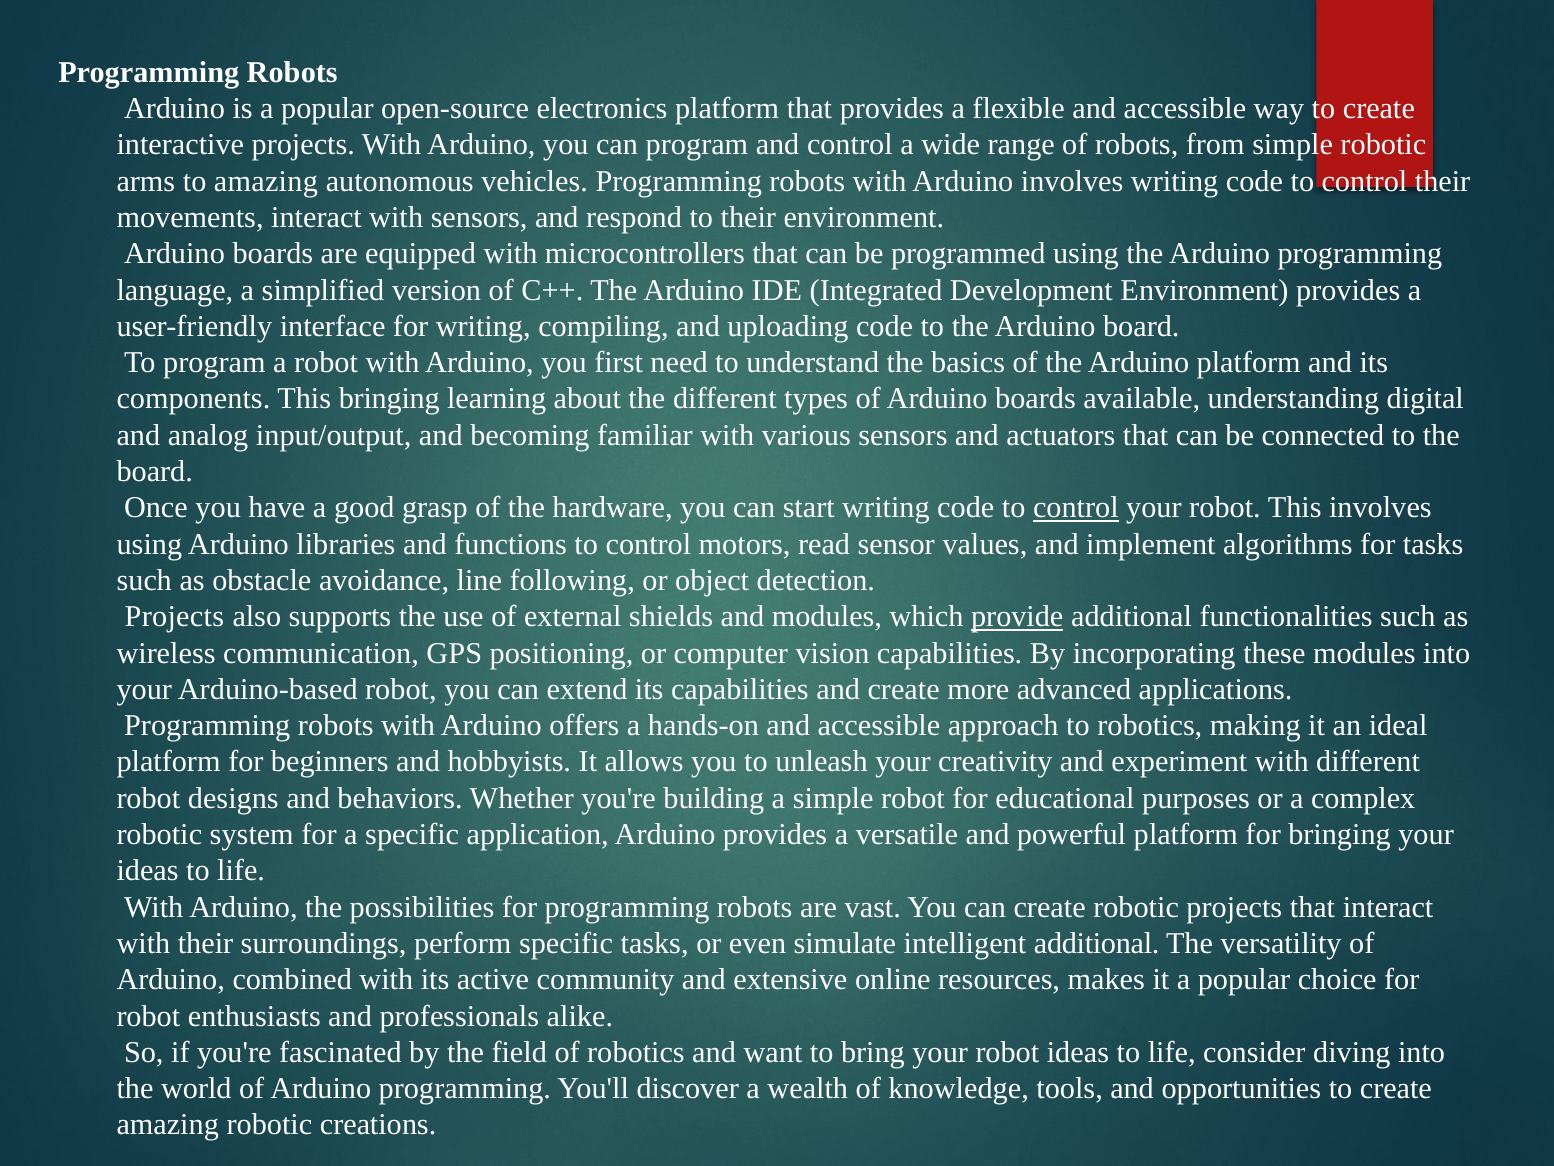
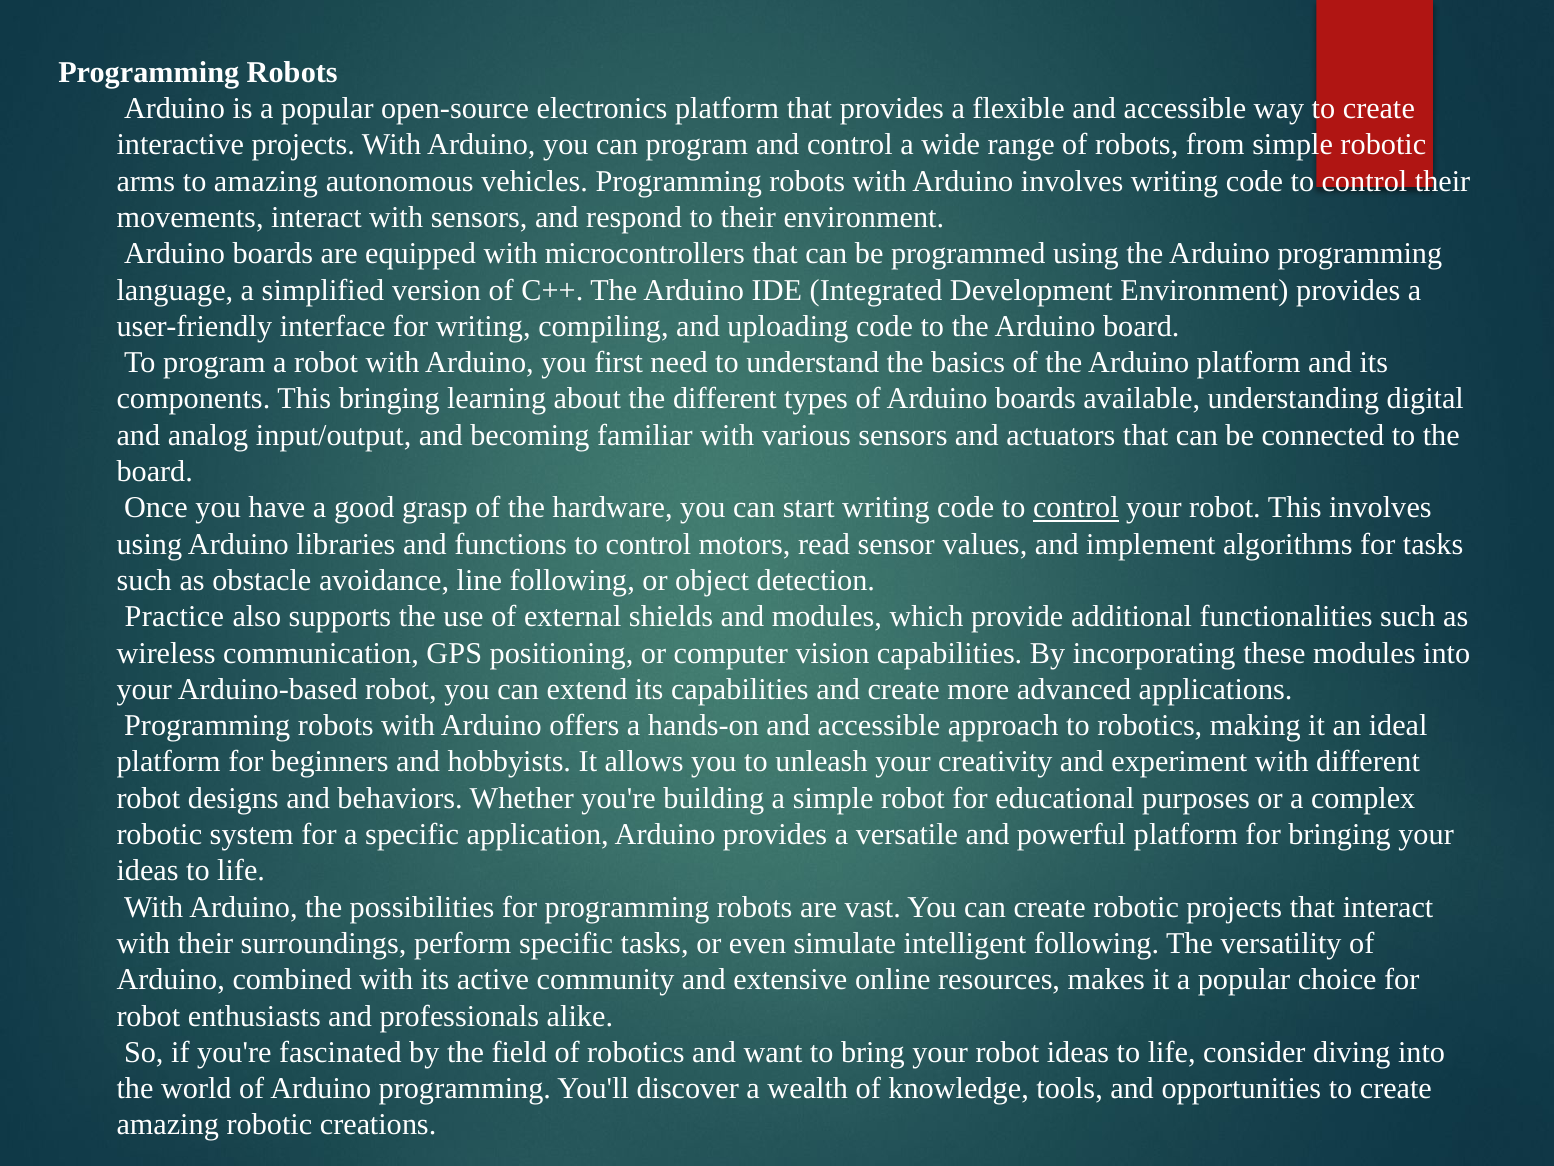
Projects: Projects -> Practice (174, 617)
provide underline: present -> none (1017, 617)
intelligent additional: additional -> following (1097, 943)
